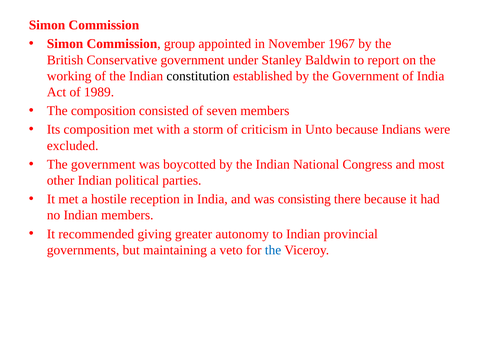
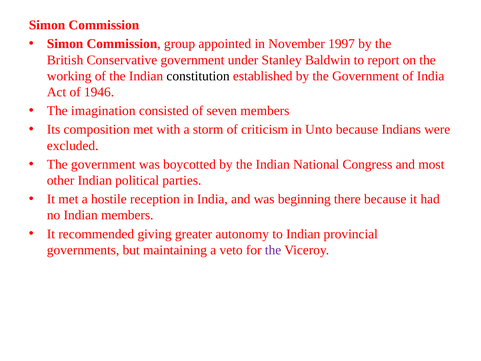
1967: 1967 -> 1997 (342, 44)
1989: 1989 -> 1946 (99, 92)
The composition: composition -> imagination (103, 111)
consisting: consisting -> beginning (304, 199)
the colour: blue -> purple (273, 250)
